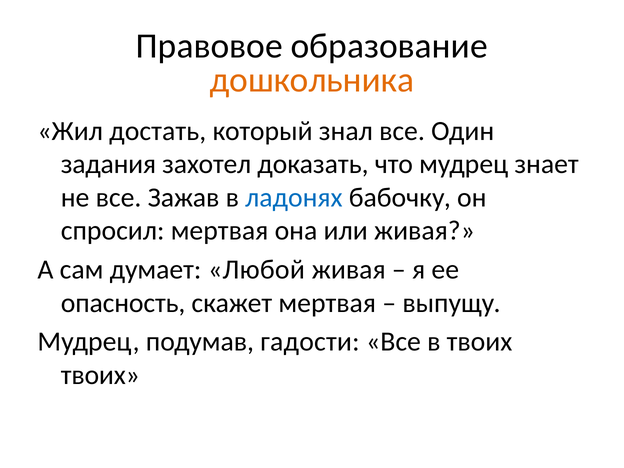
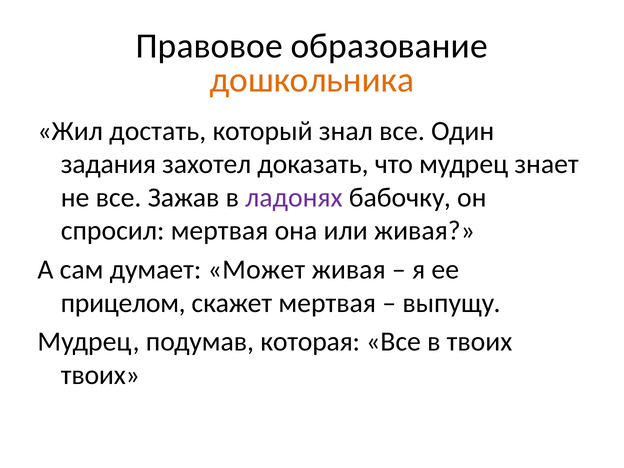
ладонях colour: blue -> purple (294, 197)
Любой: Любой -> Может (256, 270)
опасность: опасность -> прицелом (123, 303)
гадости: гадости -> которая (310, 342)
